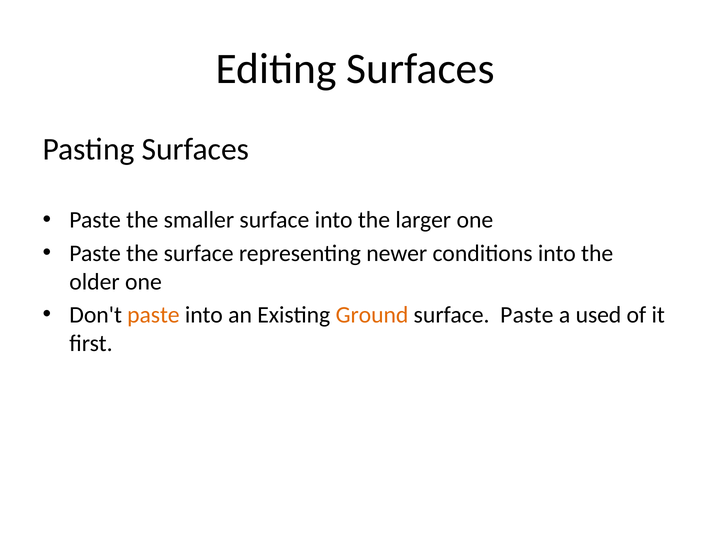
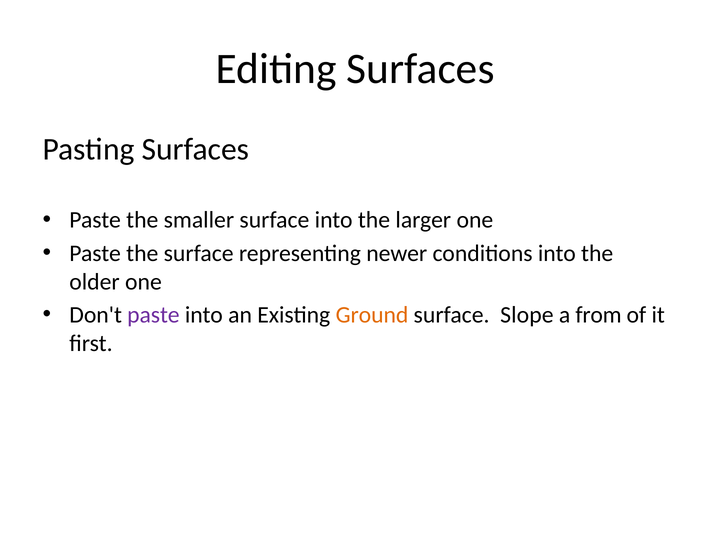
paste colour: orange -> purple (153, 315)
surface Paste: Paste -> Slope (527, 315)
used: used -> from (599, 315)
